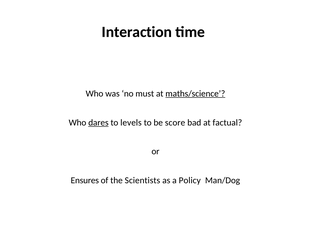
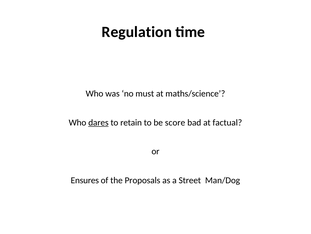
Interaction: Interaction -> Regulation (137, 32)
maths/science underline: present -> none (195, 93)
levels: levels -> retain (131, 122)
Scientists: Scientists -> Proposals (142, 180)
Policy: Policy -> Street (190, 180)
